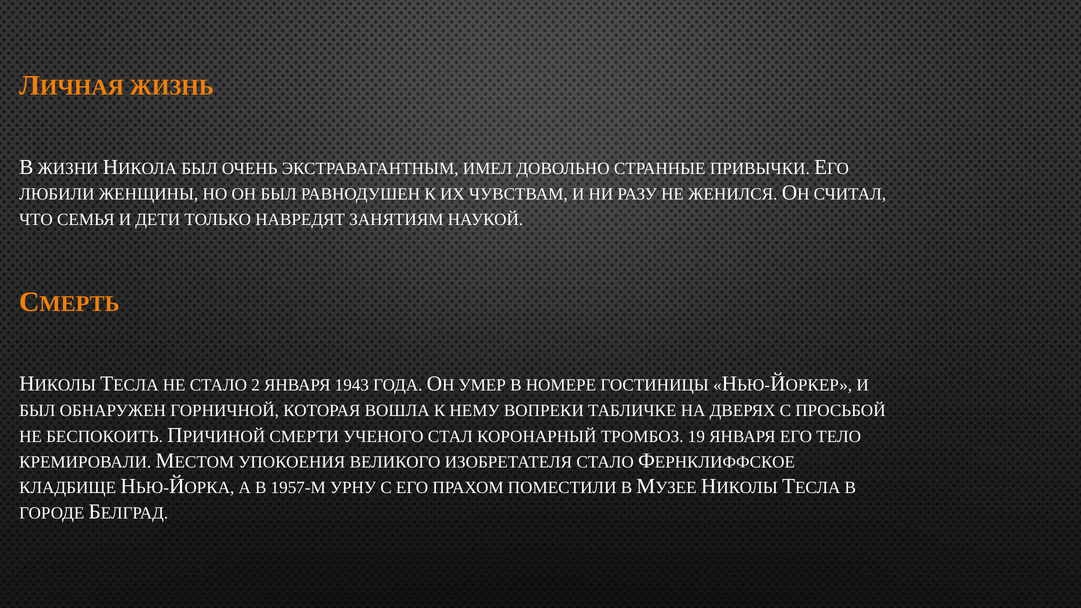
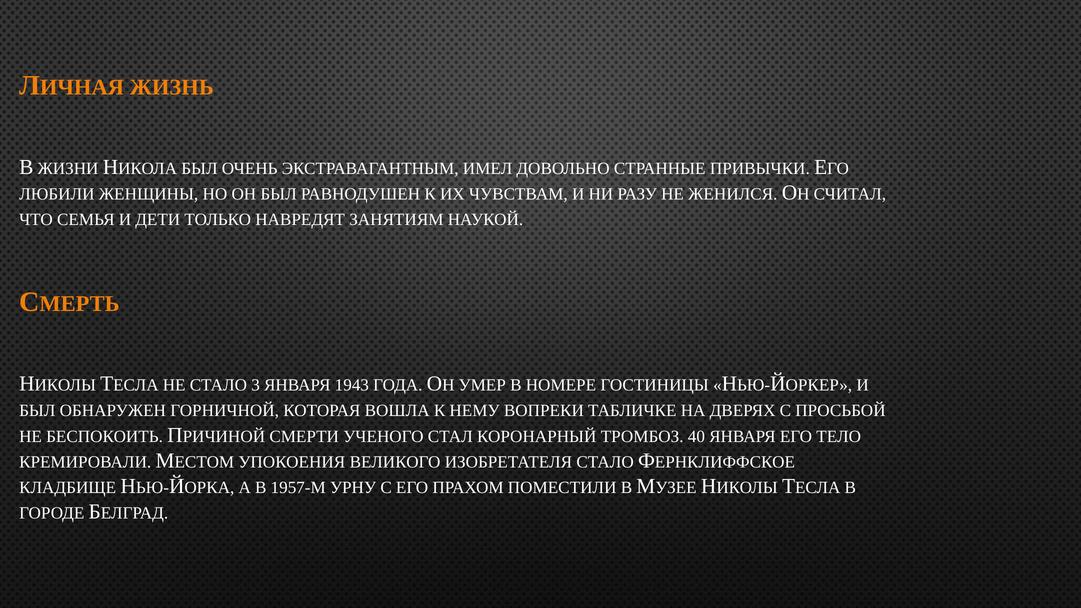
2: 2 -> 3 (256, 385)
19: 19 -> 40 (696, 436)
